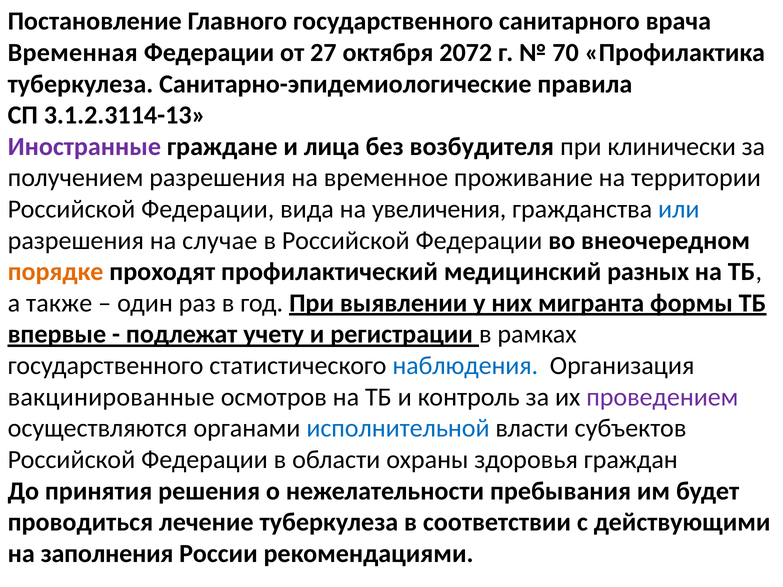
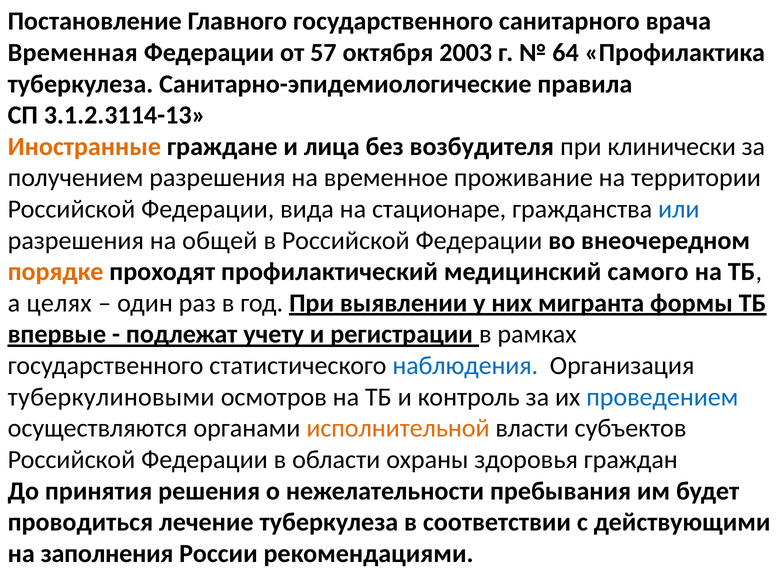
27: 27 -> 57 (323, 53)
2072: 2072 -> 2003 (466, 53)
70: 70 -> 64 (566, 53)
Иностранные colour: purple -> orange (84, 147)
увеличения: увеличения -> стационаре (439, 209)
случае: случае -> общей (220, 241)
разных: разных -> самого (648, 272)
также: также -> целях (59, 303)
вакцинированные: вакцинированные -> туберкулиновыми (111, 397)
проведением colour: purple -> blue (662, 397)
исполнительной colour: blue -> orange (398, 428)
